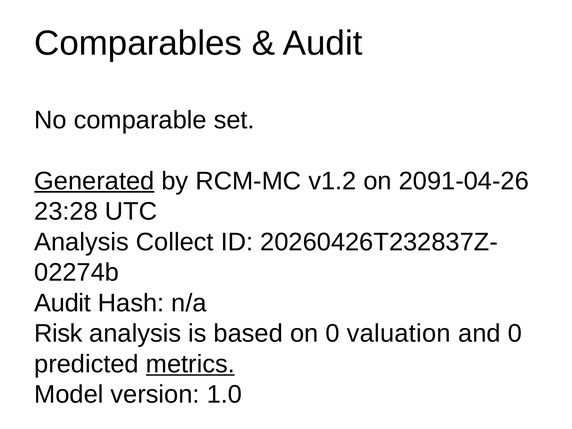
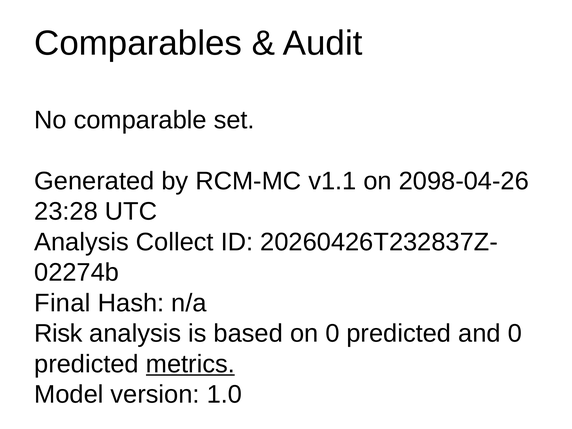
Generated underline: present -> none (94, 181)
v1.2: v1.2 -> v1.1 (332, 181)
2091-04-26: 2091-04-26 -> 2098-04-26 (464, 181)
Audit: Audit -> Final (62, 303)
on 0 valuation: valuation -> predicted (399, 334)
